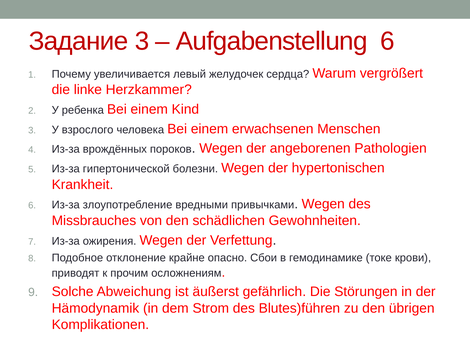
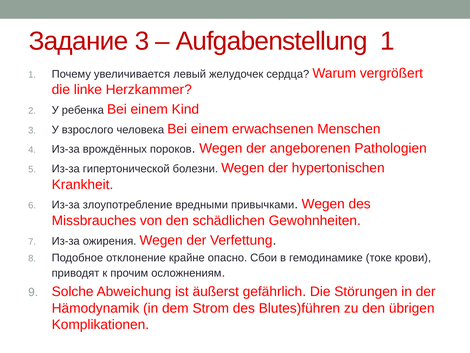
Aufgabenstellung 6: 6 -> 1 (387, 41)
